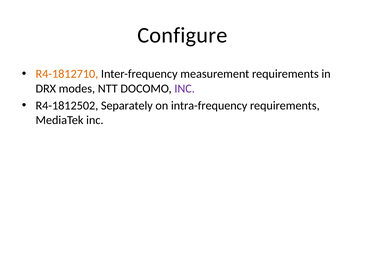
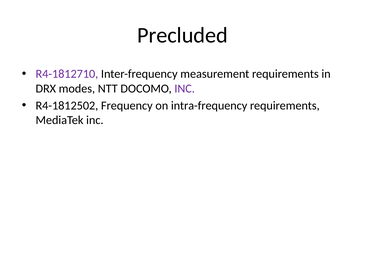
Configure: Configure -> Precluded (182, 35)
R4-1812710 colour: orange -> purple (67, 74)
Separately: Separately -> Frequency (127, 105)
